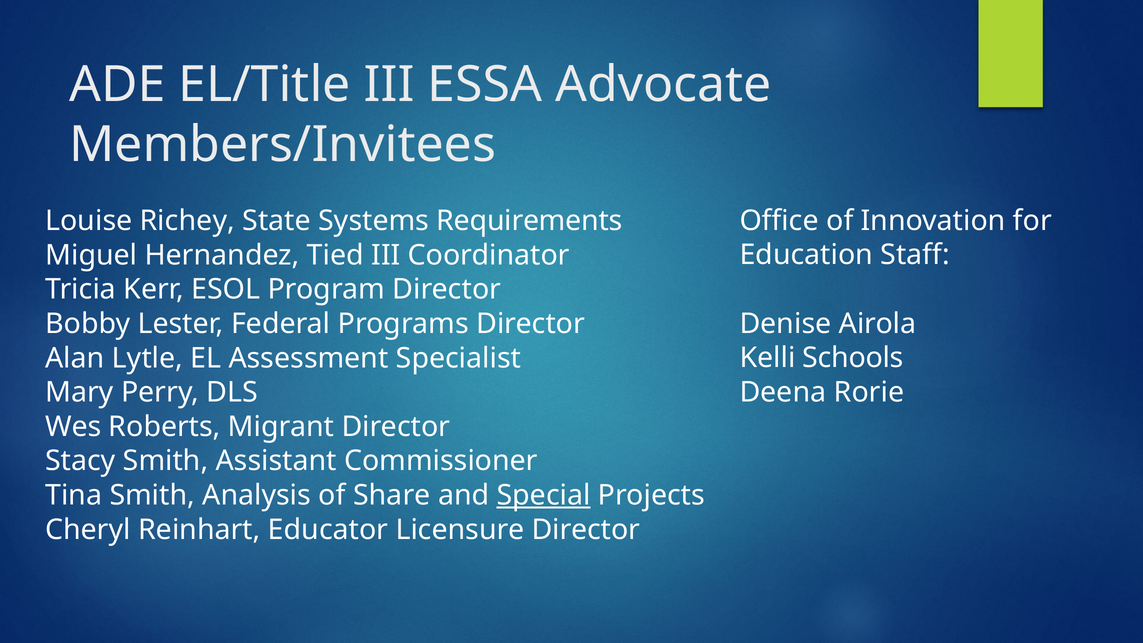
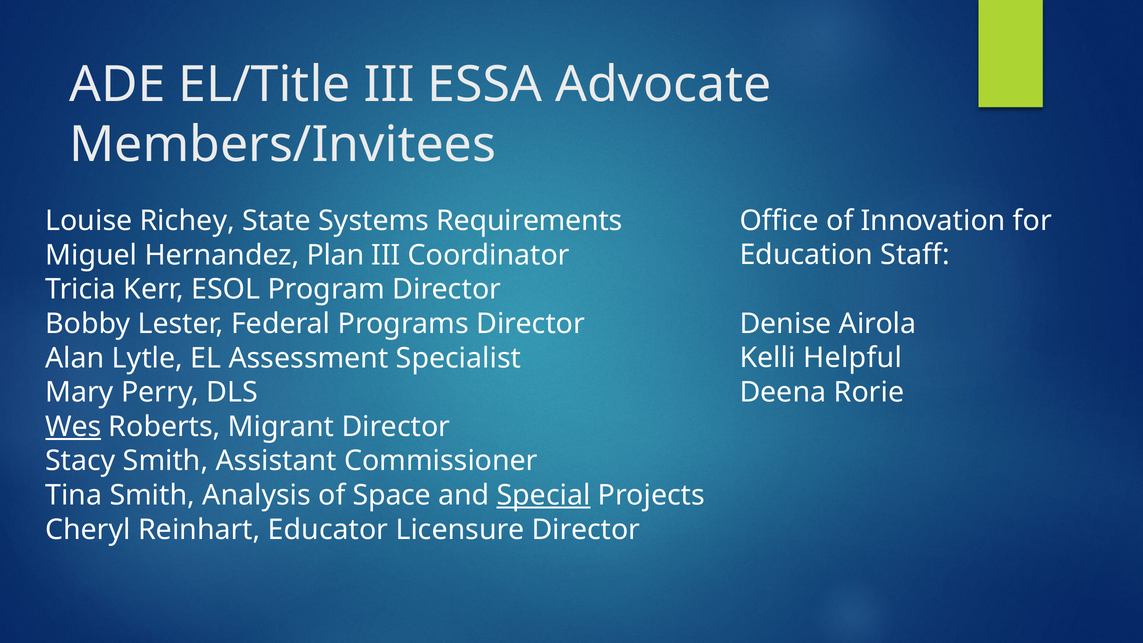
Tied: Tied -> Plan (336, 255)
Schools: Schools -> Helpful (853, 358)
Wes underline: none -> present (73, 427)
Share: Share -> Space (392, 495)
